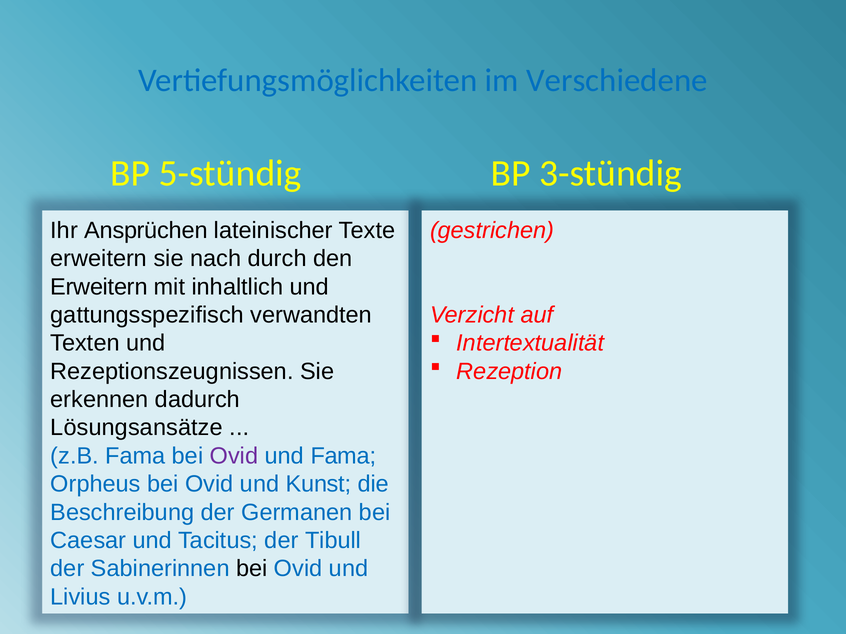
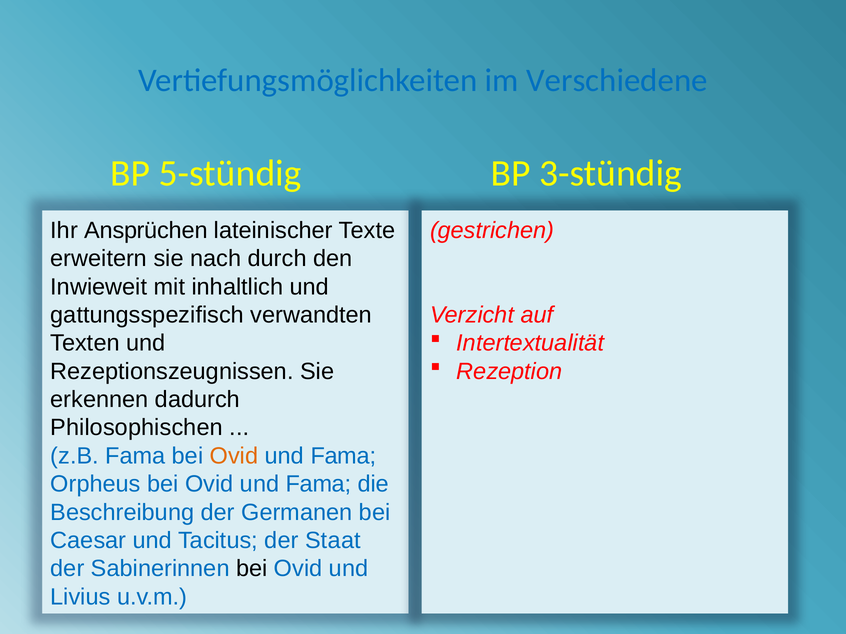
Erweitern: Erweitern -> Inwieweit (99, 287)
Lösungsansätze: Lösungsansätze -> Philosophischen (137, 428)
Ovid colour: purple -> orange (234, 456)
Kunst: Kunst -> Fama (318, 484)
Tibull: Tibull -> Staat (333, 541)
